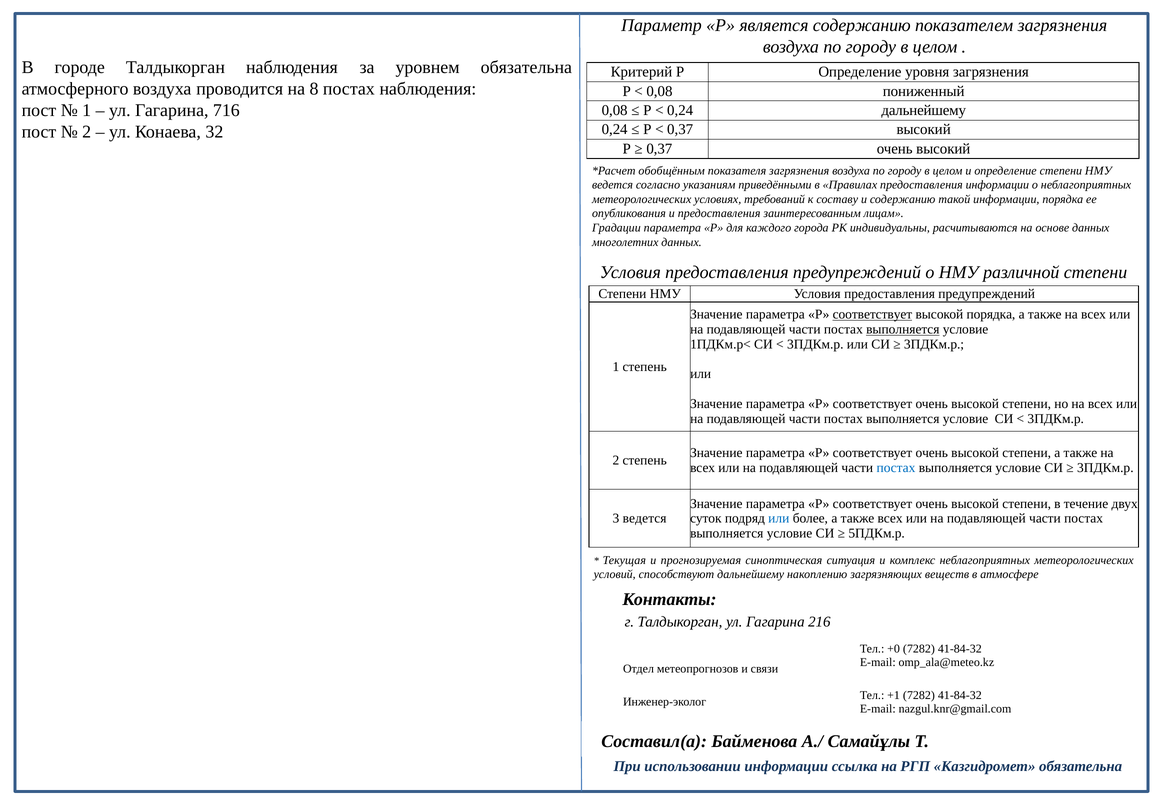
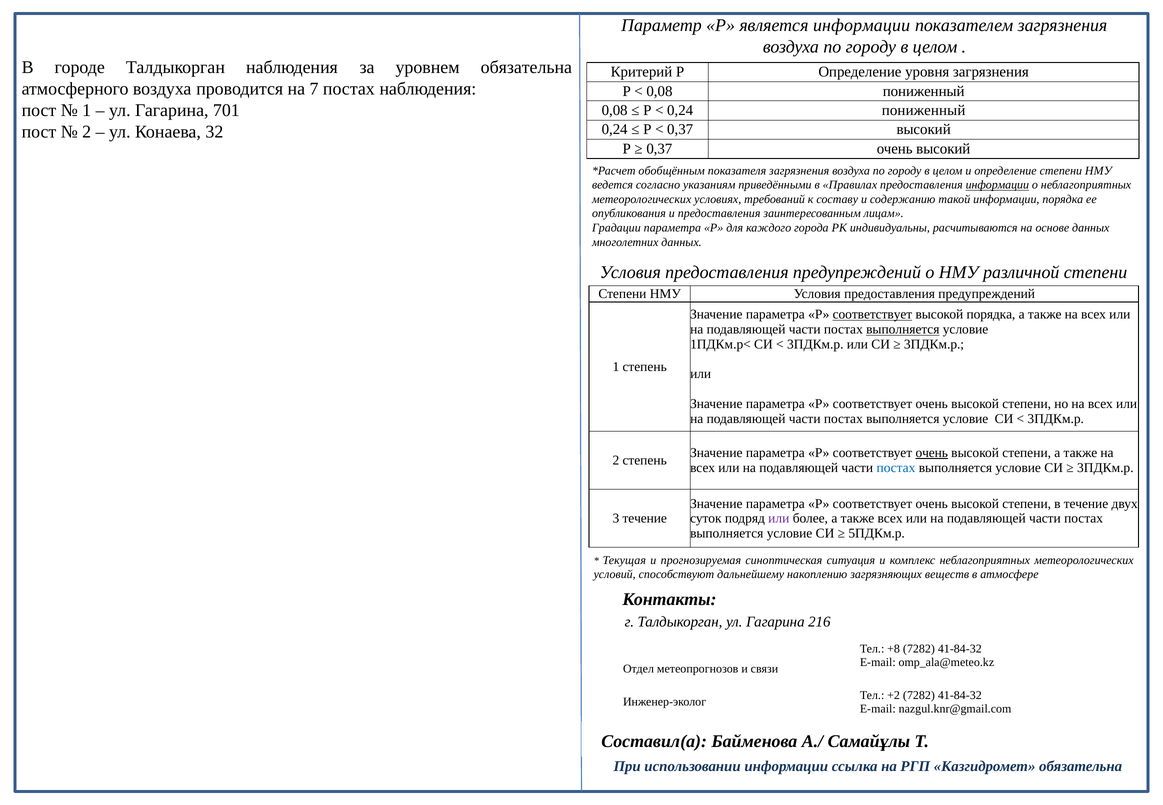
является содержанию: содержанию -> информации (862, 26)
8: 8 -> 7 (314, 89)
716: 716 -> 701 (226, 110)
0,24 дальнейшему: дальнейшему -> пониженный (924, 110)
информации underline: none -> present (997, 185)
очень underline: none -> present (932, 453)
3 ведется: ведется -> течение (645, 519)
или colour: blue -> purple (779, 519)
+0: +0 -> +8 (894, 649)
+1: +1 -> +2 (894, 696)
